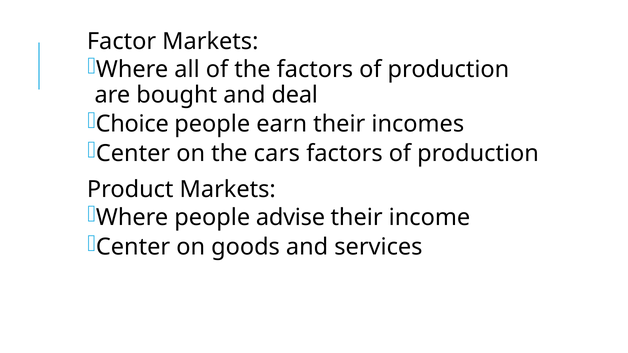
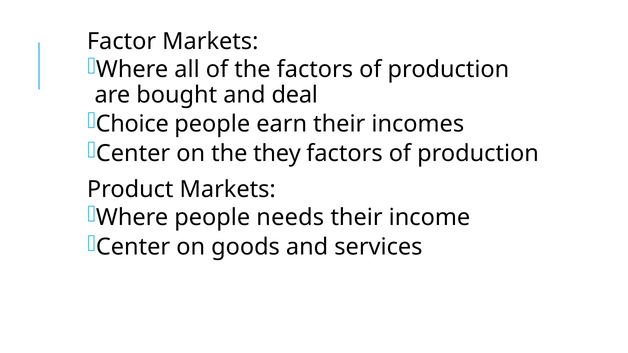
cars: cars -> they (277, 154)
advise: advise -> needs (290, 218)
